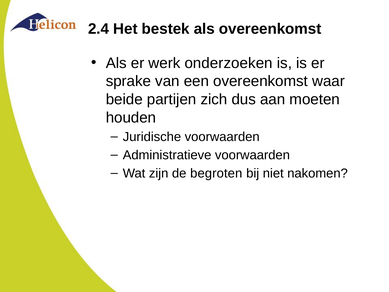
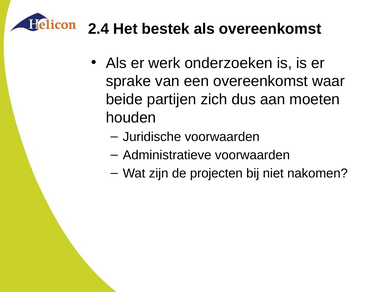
begroten: begroten -> projecten (216, 173)
